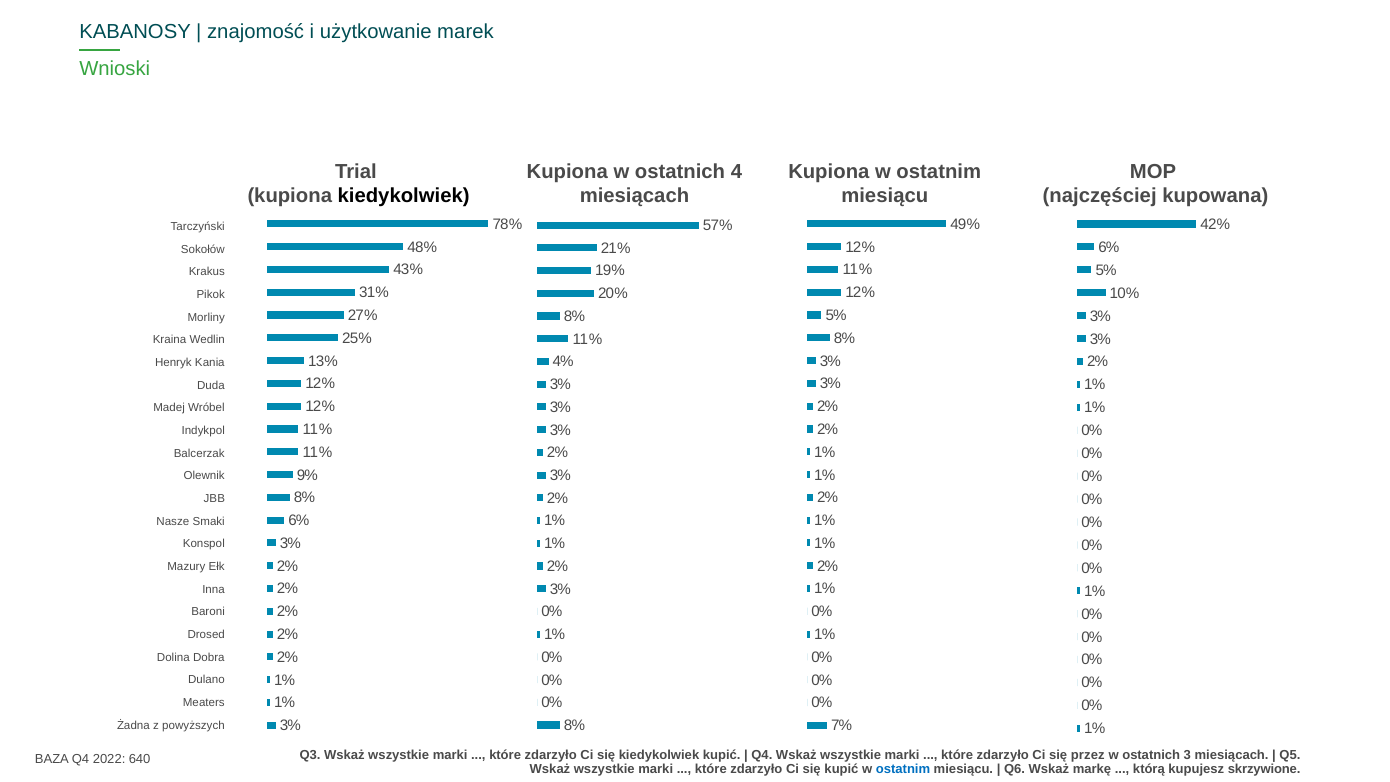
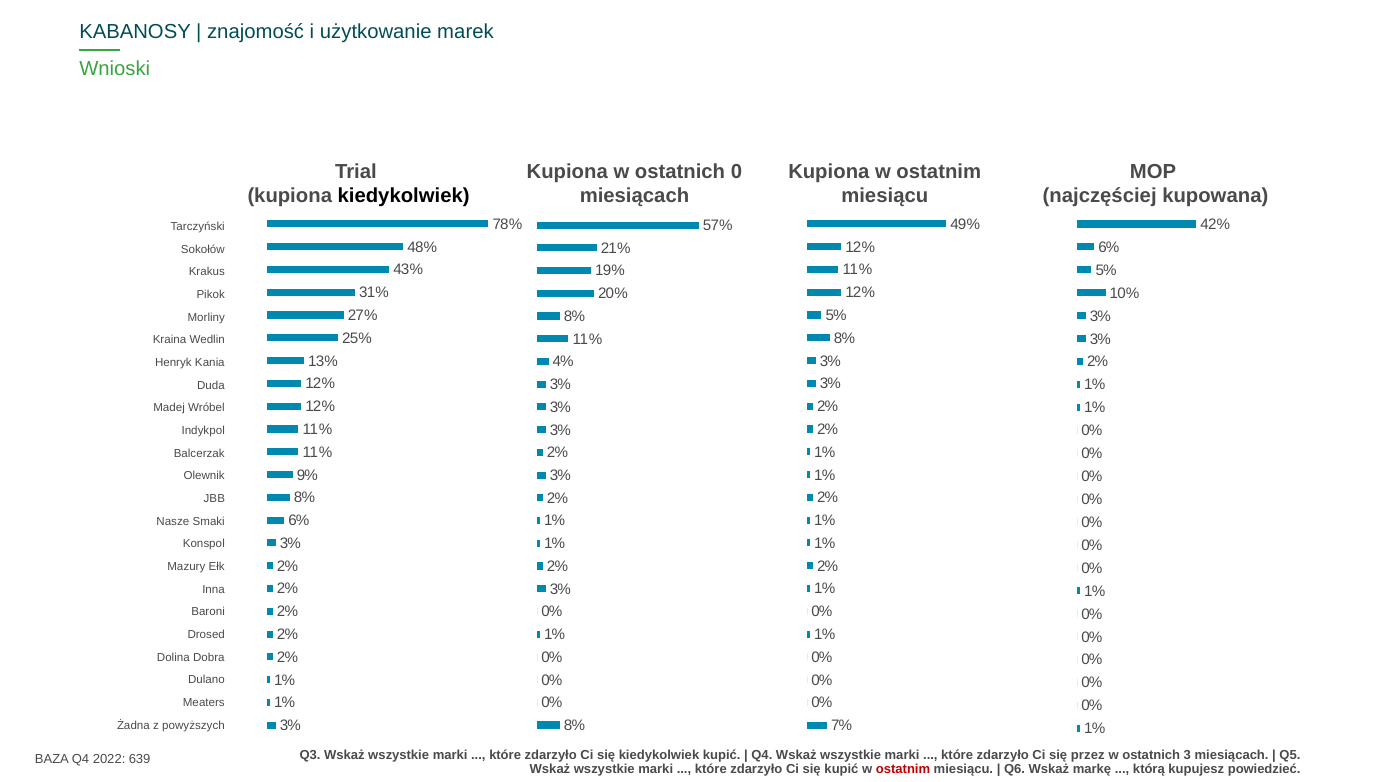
4: 4 -> 0 (736, 172)
640: 640 -> 639 (140, 759)
ostatnim colour: blue -> red (903, 769)
skrzywione: skrzywione -> powiedzieć (1264, 769)
